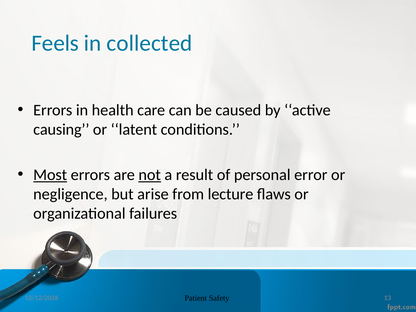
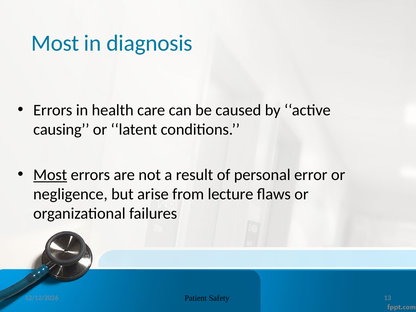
Feels: Feels -> Most (55, 43)
collected: collected -> diagnosis (150, 43)
not underline: present -> none (150, 175)
